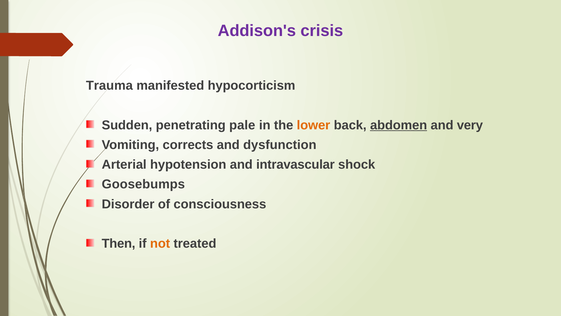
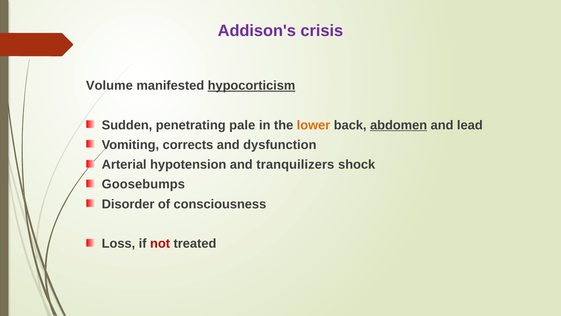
Trauma: Trauma -> Volume (109, 85)
hypocorticism underline: none -> present (252, 85)
very: very -> lead (470, 125)
intravascular: intravascular -> tranquilizers (295, 164)
Then: Then -> Loss (118, 243)
not colour: orange -> red (160, 243)
